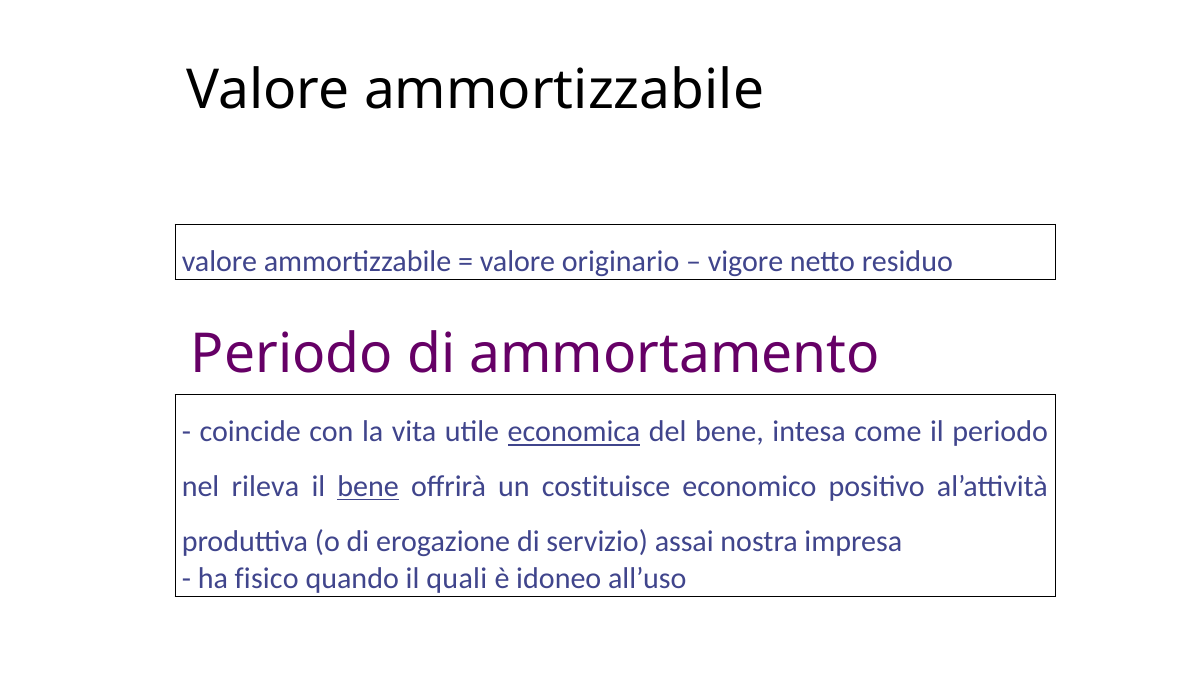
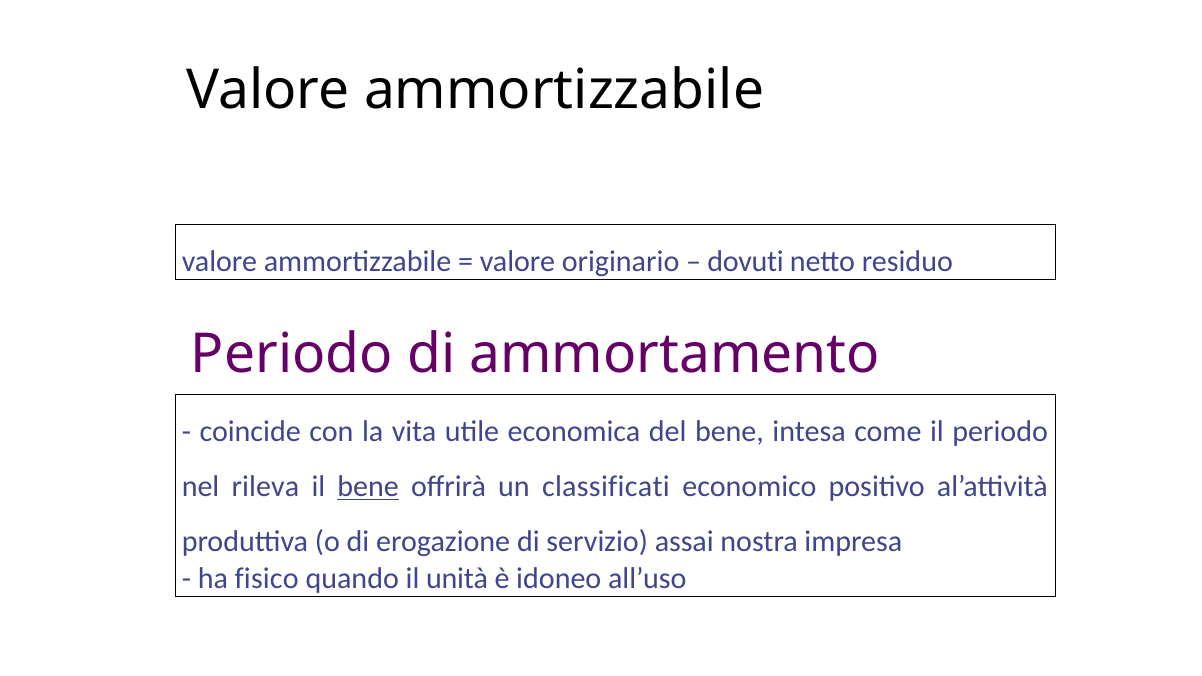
vigore: vigore -> dovuti (746, 261)
economica underline: present -> none (574, 432)
costituisce: costituisce -> classificati (606, 487)
quali: quali -> unità (457, 578)
